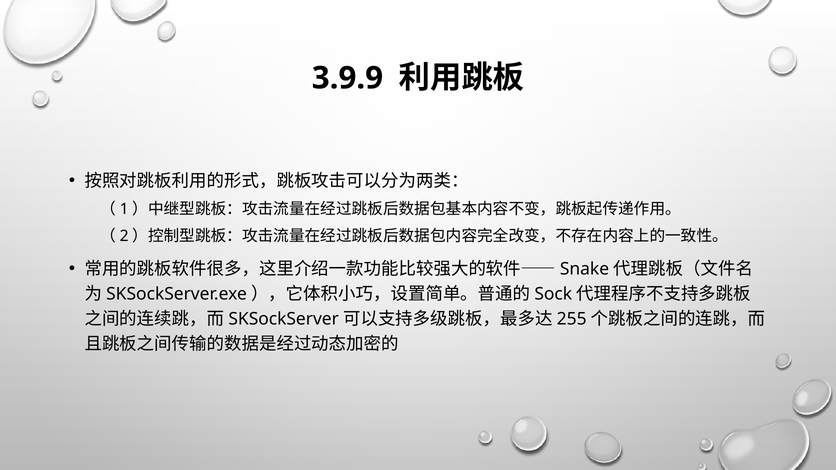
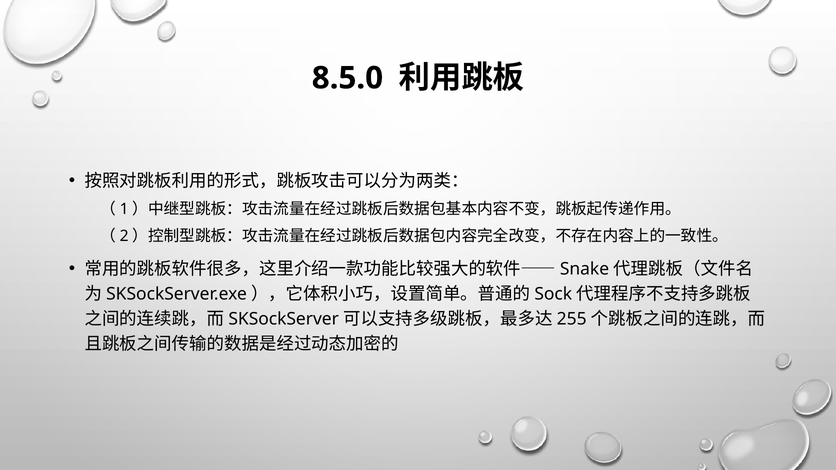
3.9.9: 3.9.9 -> 8.5.0 (347, 78)
